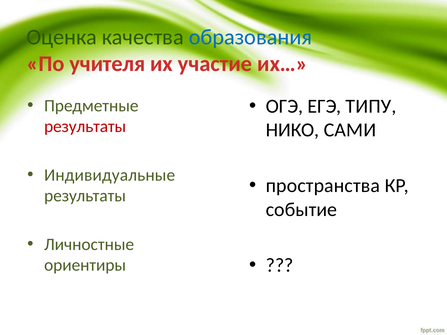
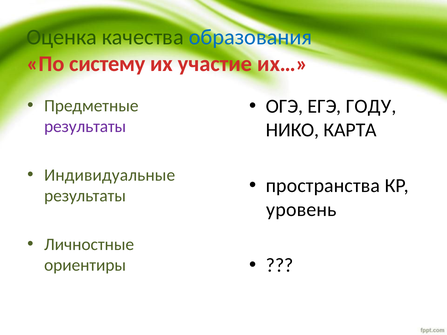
учителя: учителя -> систему (107, 64)
ТИПУ: ТИПУ -> ГОДУ (371, 106)
результаты colour: red -> purple (85, 127)
САМИ: САМИ -> КАРТА (350, 130)
событие: событие -> уровень (301, 210)
